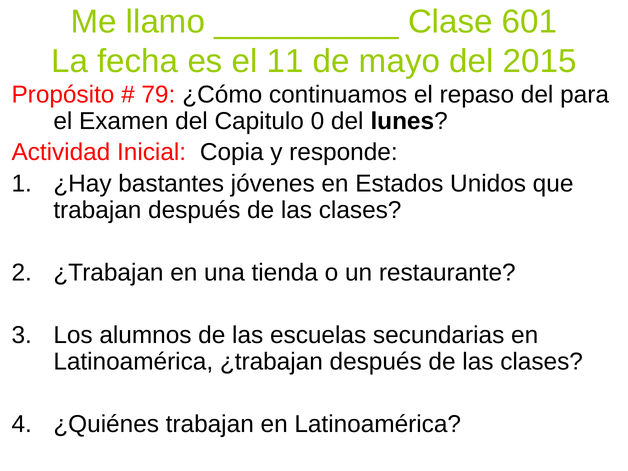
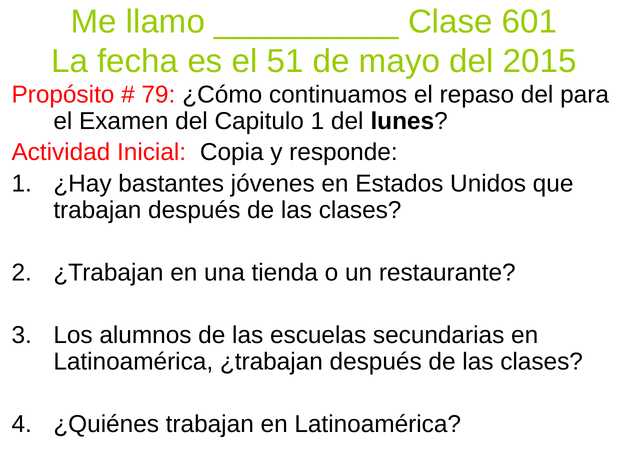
11: 11 -> 51 (285, 61)
Capitulo 0: 0 -> 1 (317, 121)
